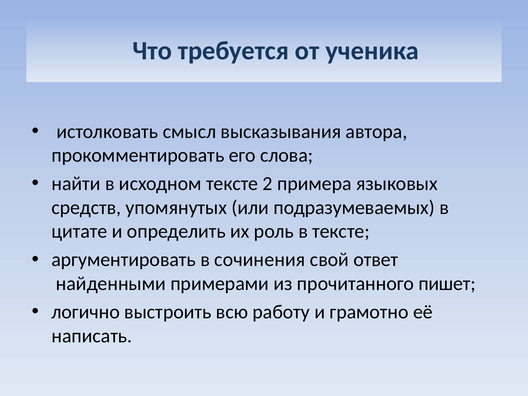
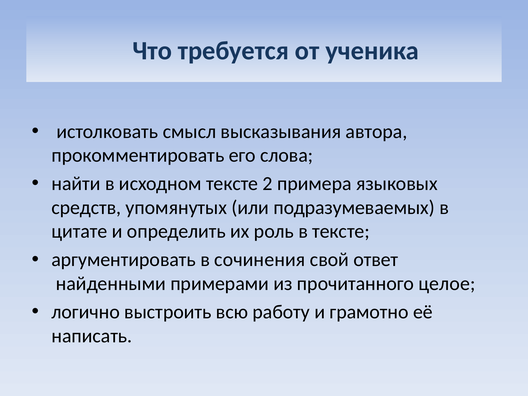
пишет: пишет -> целое (447, 284)
